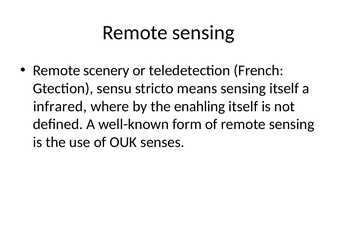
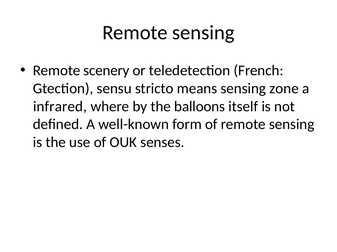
sensing itself: itself -> zone (284, 89)
enahling: enahling -> balloons (200, 107)
